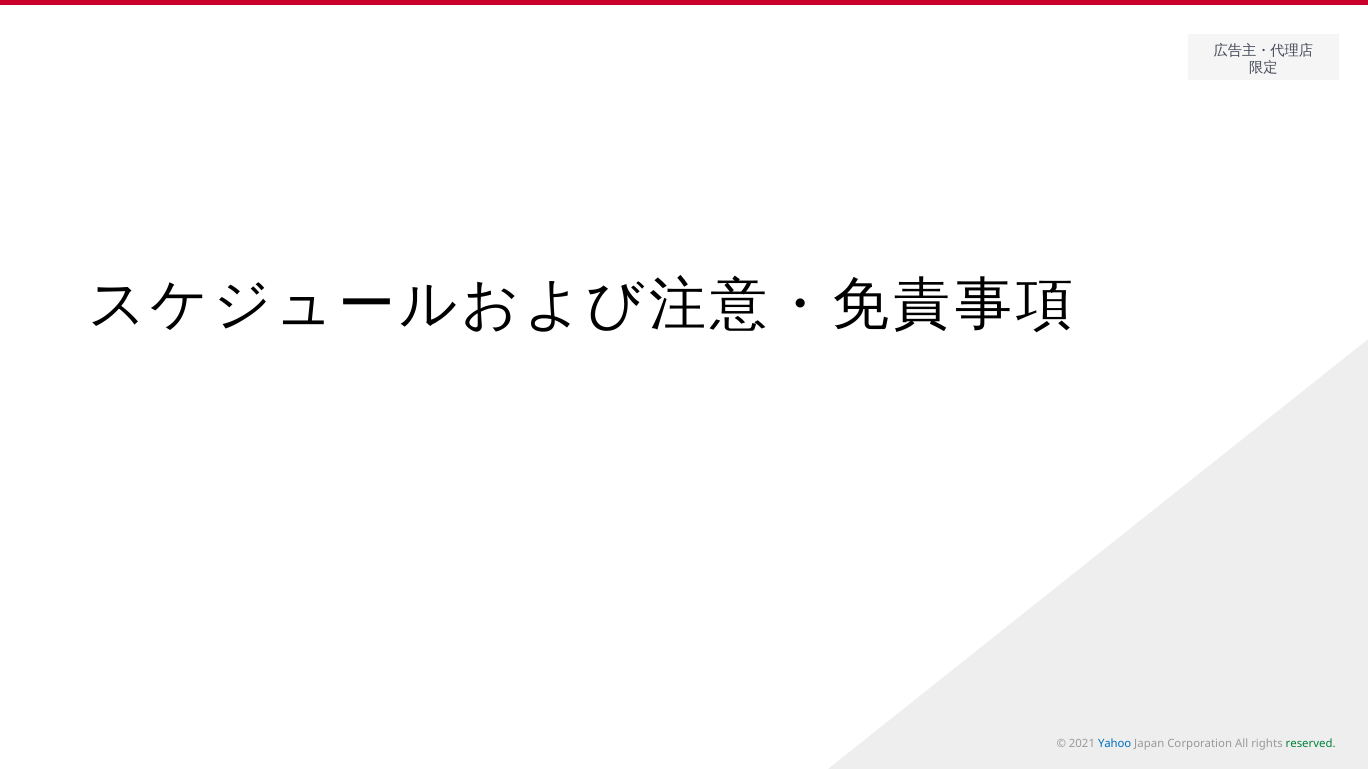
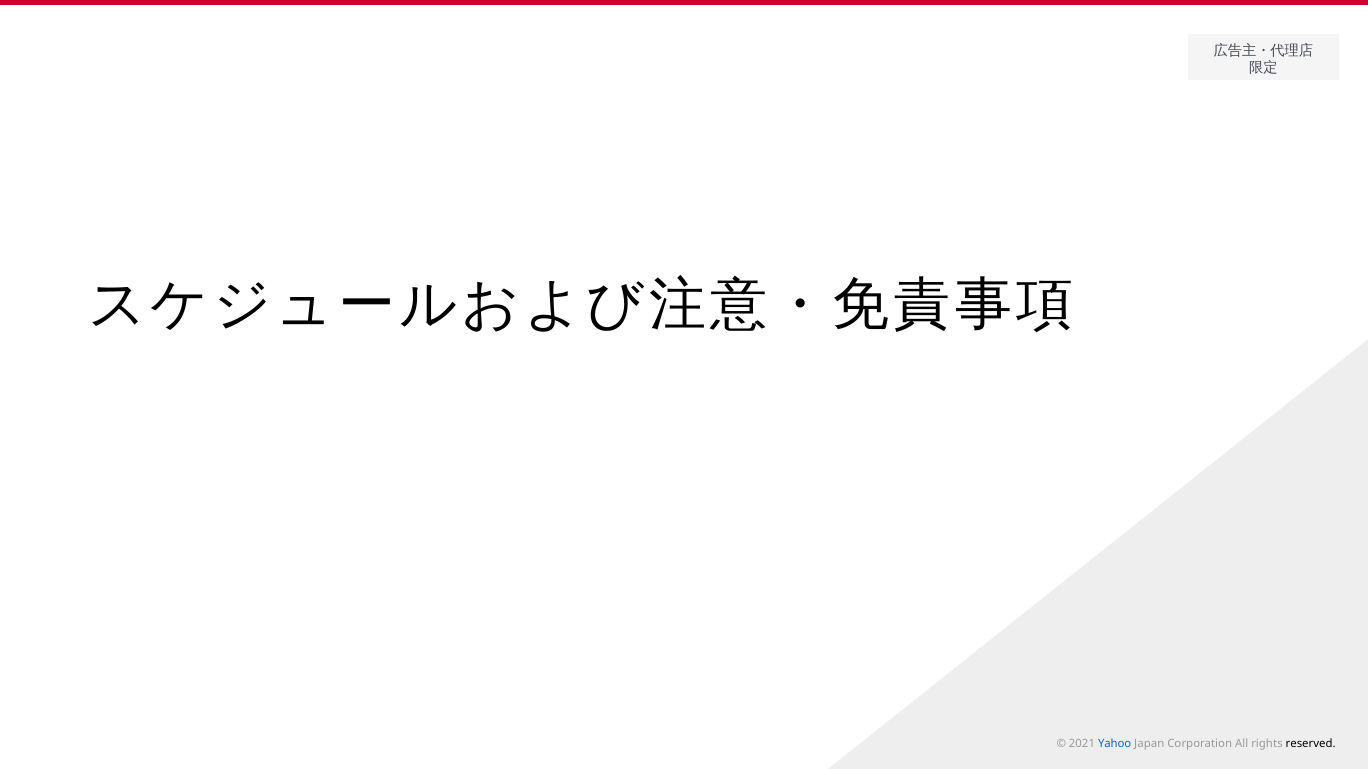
reserved colour: green -> black (1311, 744)
